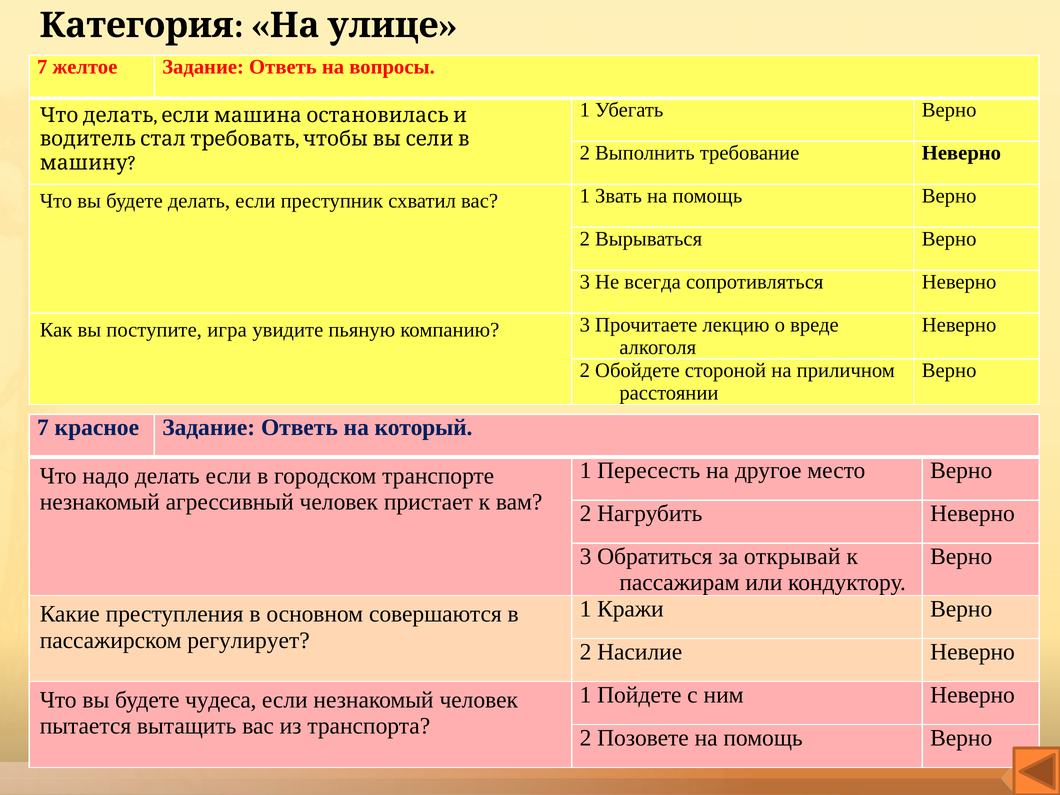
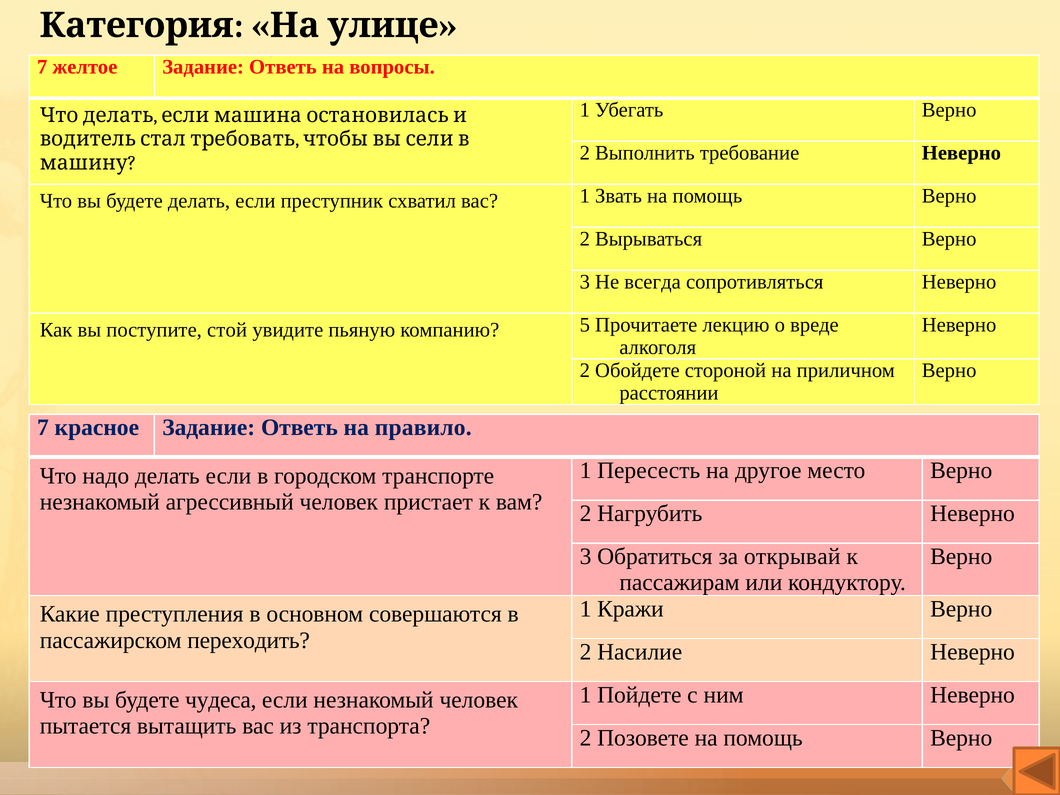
игра: игра -> стой (227, 330)
компанию 3: 3 -> 5 (585, 325)
который: который -> правило (423, 427)
регулирует: регулирует -> переходить (249, 640)
